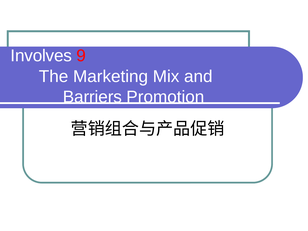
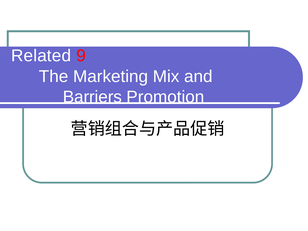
Involves: Involves -> Related (41, 56)
